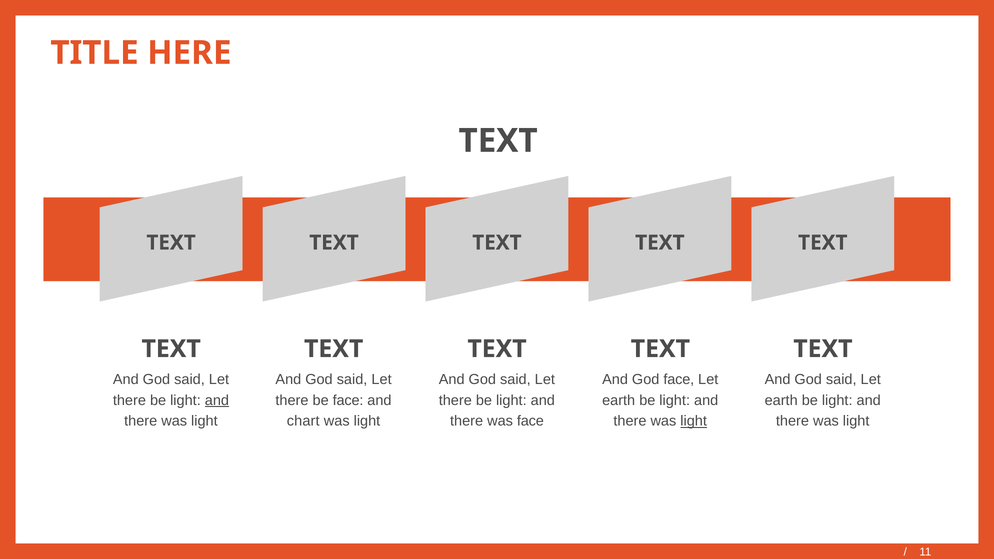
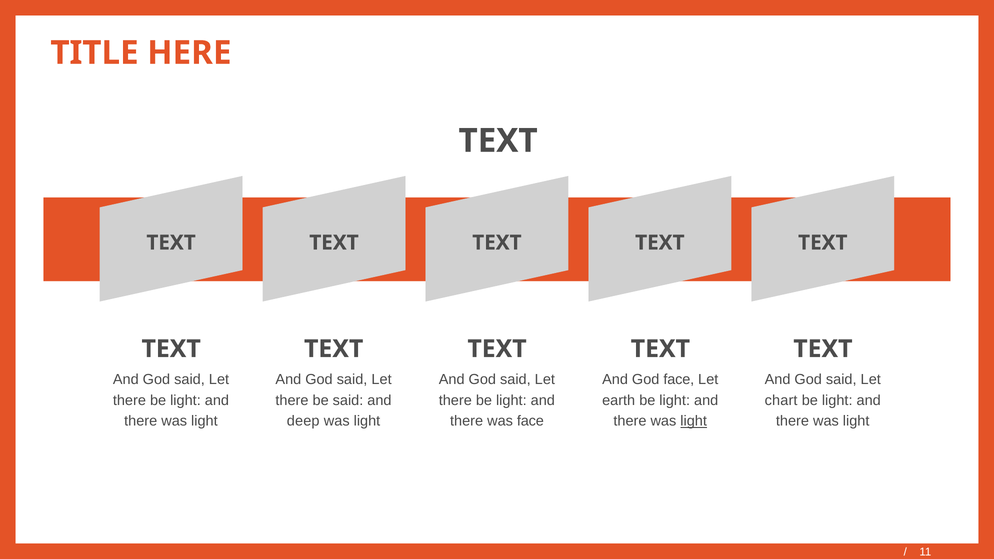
and underline: present -> none (217, 400)
be face: face -> said (348, 400)
earth: earth -> chart (781, 400)
chart: chart -> deep (303, 421)
